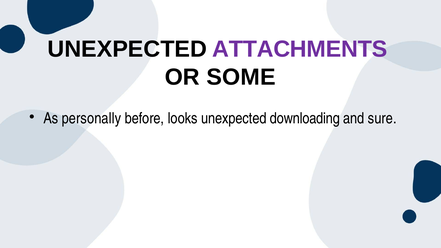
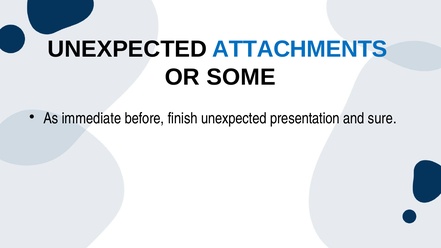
ATTACHMENTS colour: purple -> blue (300, 49)
personally: personally -> immediate (91, 118)
looks: looks -> finish (183, 118)
downloading: downloading -> presentation (305, 118)
